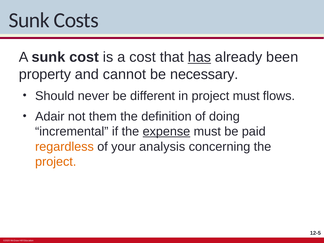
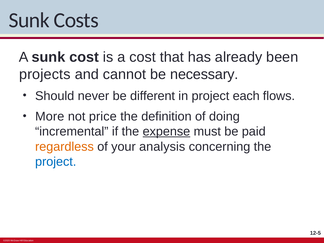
has underline: present -> none (199, 57)
property: property -> projects (45, 74)
project must: must -> each (246, 96)
Adair: Adair -> More (50, 116)
them: them -> price (103, 116)
project colour: orange -> blue (56, 162)
